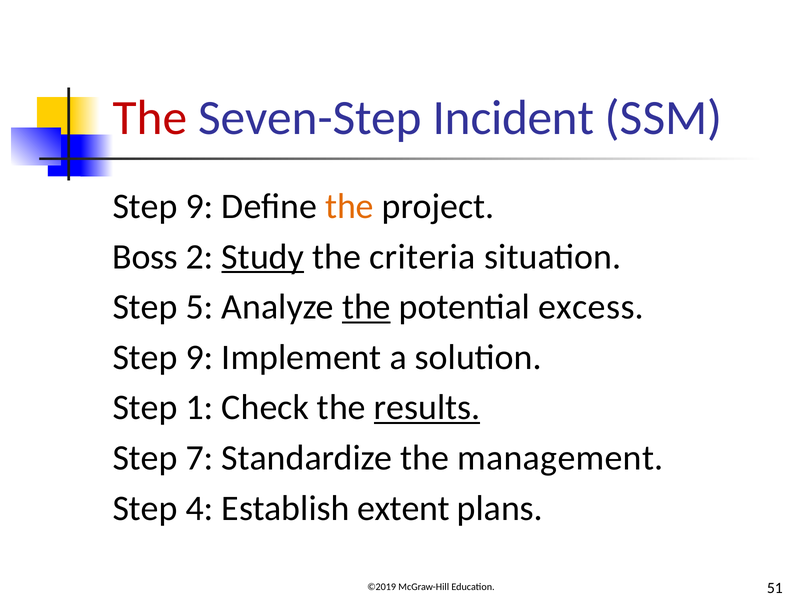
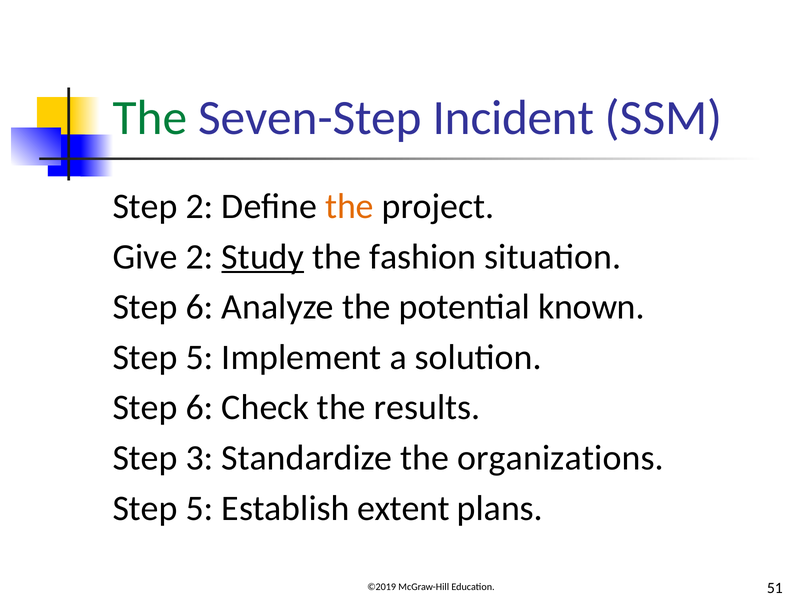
The colour: red -> green (150, 118)
9: 9 -> 2 (199, 206)
Boss: Boss -> Give (145, 257)
criteria: criteria -> fashion (423, 257)
5: 5 -> 6 (199, 307)
the underline: present -> none (366, 307)
excess: excess -> known (591, 307)
9: 9 -> 5 (199, 357)
1: 1 -> 6 (199, 408)
results underline: present -> none (427, 408)
7: 7 -> 3 (199, 458)
management: management -> organizations (560, 458)
4: 4 -> 5 (199, 508)
